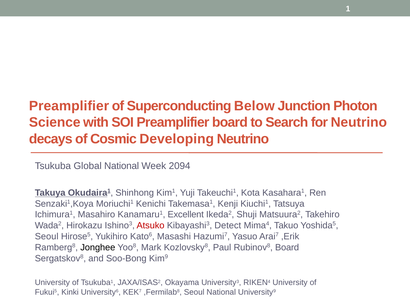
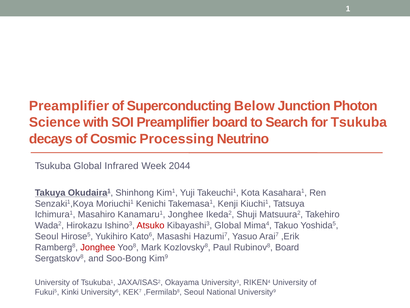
for Neutrino: Neutrino -> Tsukuba (359, 122)
Developing: Developing -> Processing (177, 139)
Global National: National -> Infrared (122, 166)
2094: 2094 -> 2044 (180, 166)
Kanamaru1 Excellent: Excellent -> Jonghee (186, 214)
Kibayashi3 Detect: Detect -> Global (228, 225)
Jonghee colour: black -> red (98, 247)
